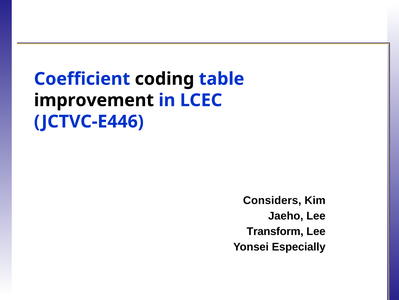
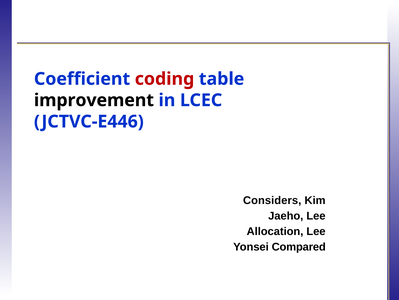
coding colour: black -> red (165, 79)
Transform: Transform -> Allocation (275, 231)
Especially: Especially -> Compared (299, 246)
